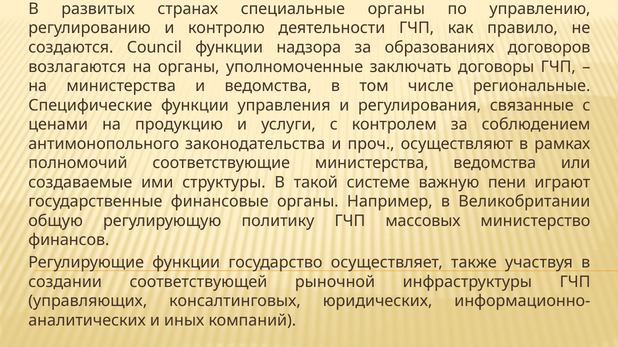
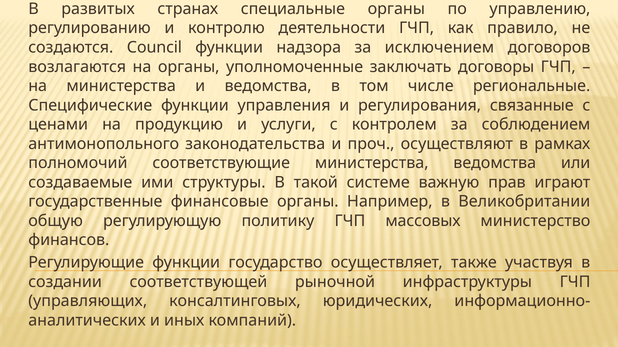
образованиях: образованиях -> исключением (439, 48)
пени: пени -> прав (507, 183)
